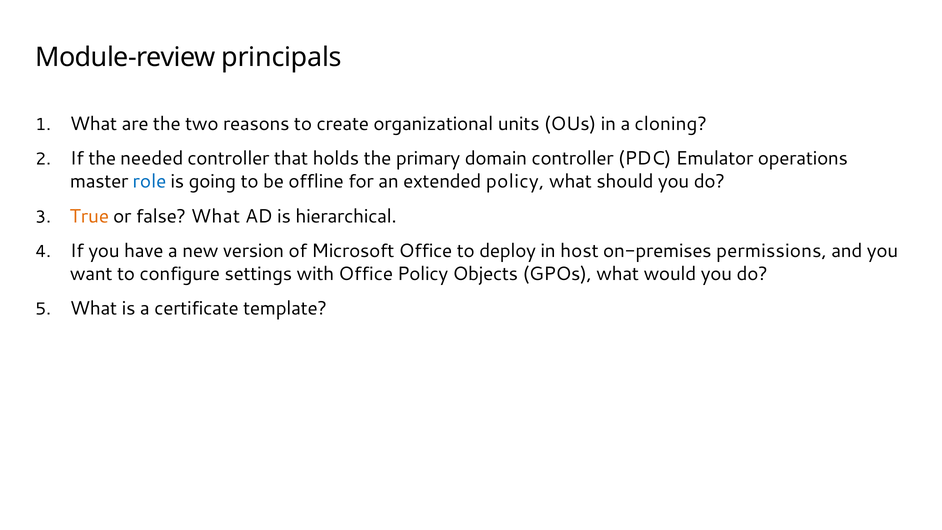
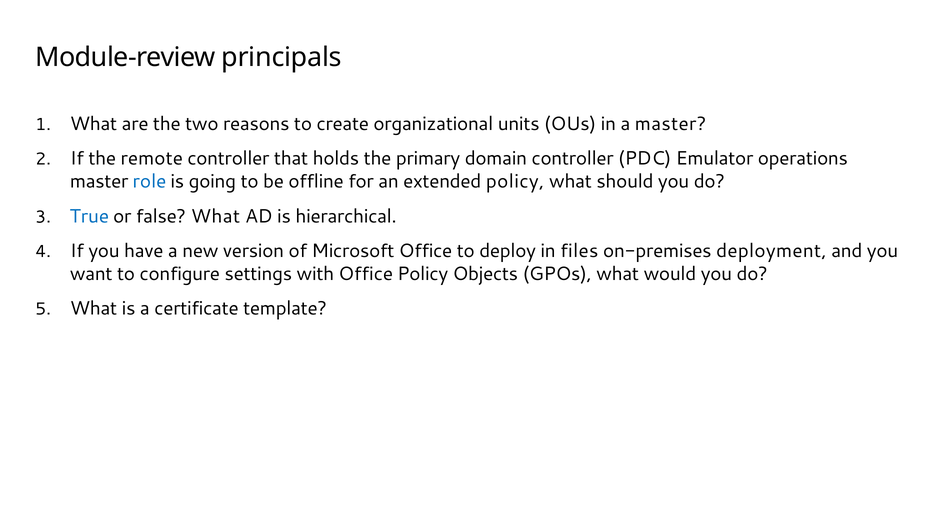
a cloning: cloning -> master (671, 124)
needed: needed -> remote (152, 158)
True colour: orange -> blue (89, 216)
host: host -> files (579, 251)
permissions: permissions -> deployment (771, 251)
